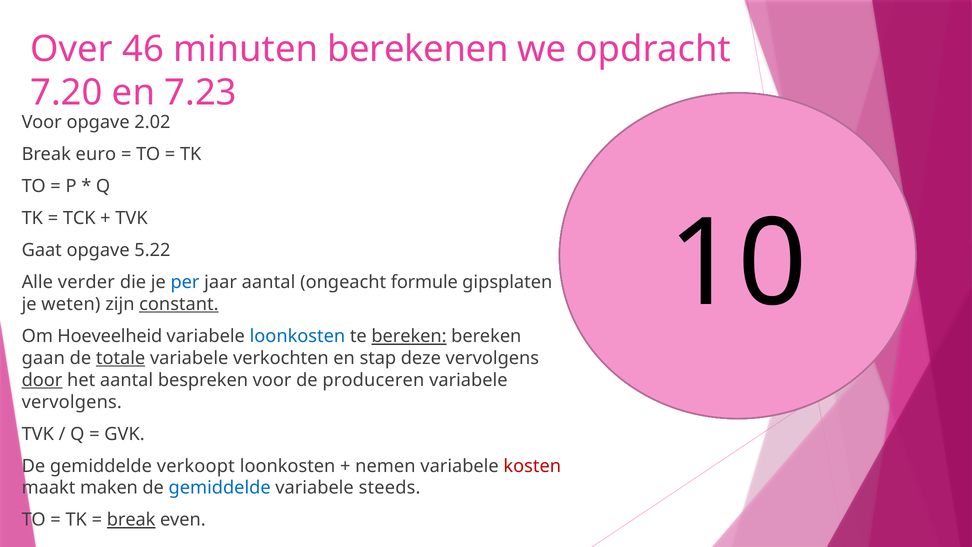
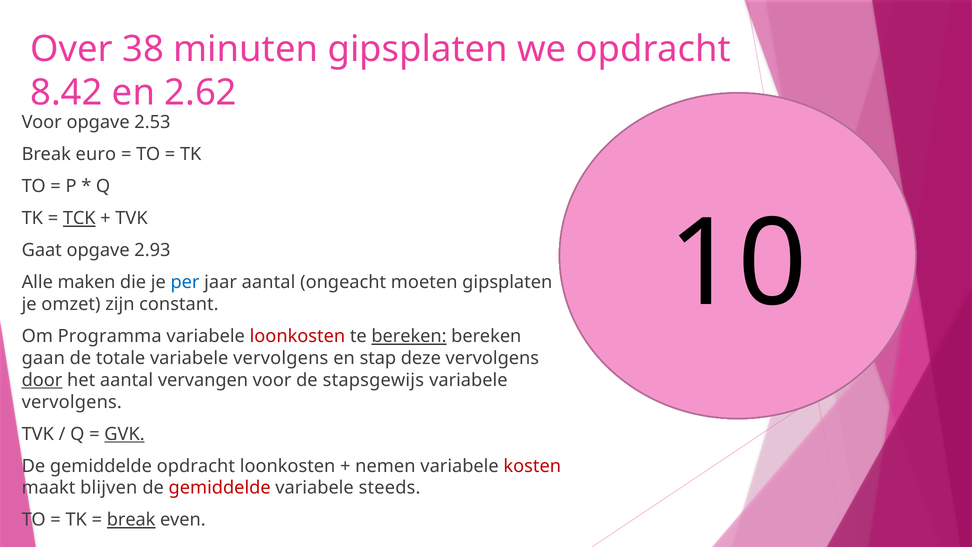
46: 46 -> 38 (143, 49)
minuten berekenen: berekenen -> gipsplaten (418, 49)
7.20: 7.20 -> 8.42 (66, 93)
7.23: 7.23 -> 2.62 (201, 93)
2.02: 2.02 -> 2.53 (152, 122)
TCK underline: none -> present (79, 218)
5.22: 5.22 -> 2.93 (152, 250)
verder: verder -> maken (87, 282)
formule: formule -> moeten (424, 282)
weten: weten -> omzet (71, 304)
constant underline: present -> none (179, 304)
Hoeveelheid: Hoeveelheid -> Programma (110, 336)
loonkosten colour: blue -> red (297, 336)
totale underline: present -> none (121, 358)
verkochten: verkochten -> vervolgens (281, 358)
bespreken: bespreken -> vervangen (203, 380)
produceren: produceren -> stapsgewijs (373, 380)
GVK underline: none -> present (125, 434)
gemiddelde verkoopt: verkoopt -> opdracht (196, 466)
maken: maken -> blijven (109, 488)
gemiddelde colour: blue -> red (220, 488)
